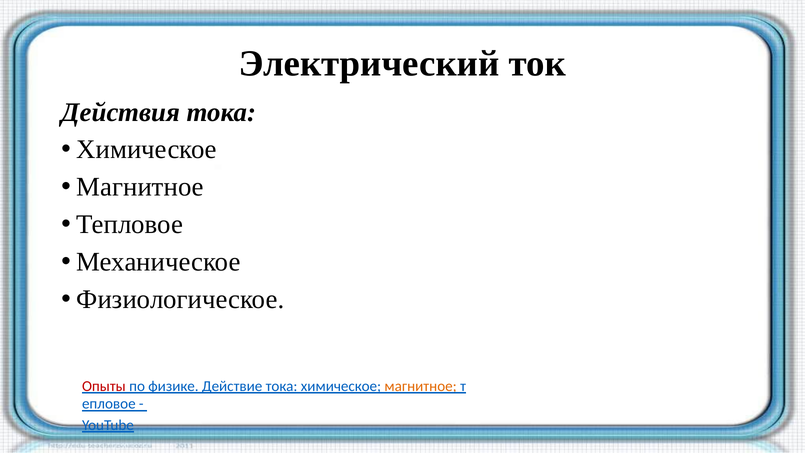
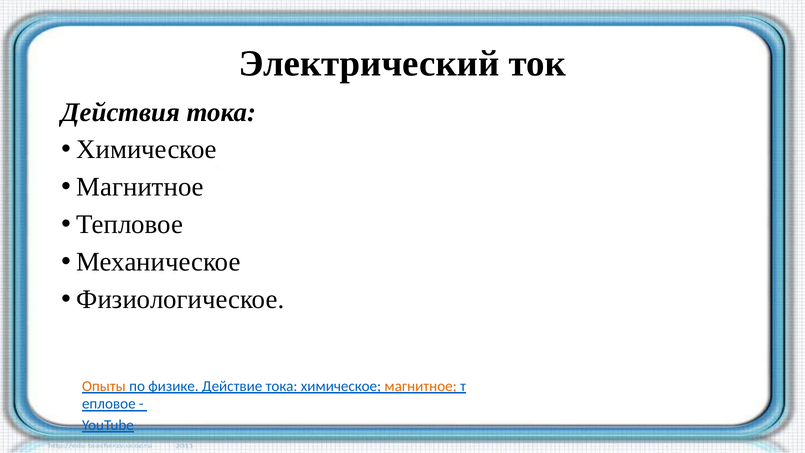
Опыты colour: red -> orange (104, 386)
